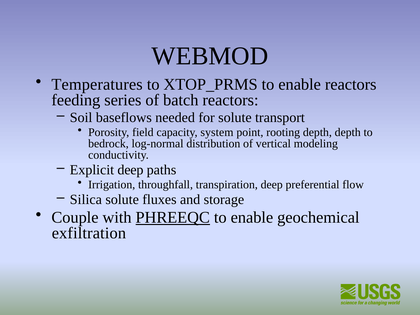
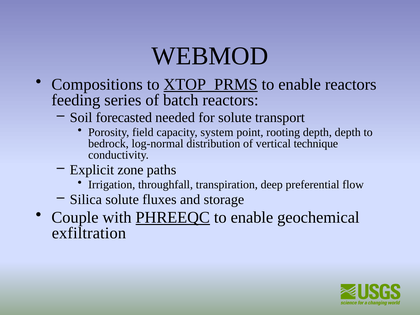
Temperatures: Temperatures -> Compositions (97, 85)
XTOP_PRMS underline: none -> present (211, 85)
baseflows: baseflows -> forecasted (124, 118)
modeling: modeling -> technique (316, 144)
Explicit deep: deep -> zone (130, 170)
